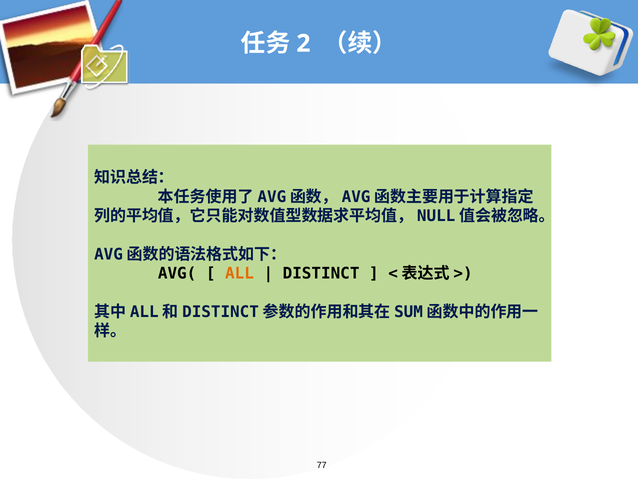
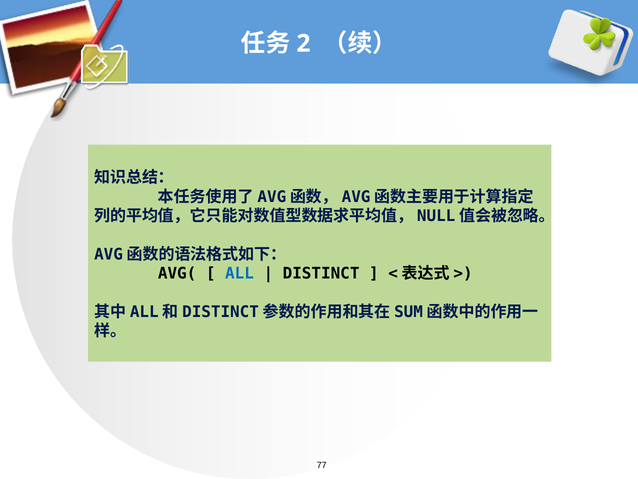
ALL colour: orange -> blue (239, 273)
